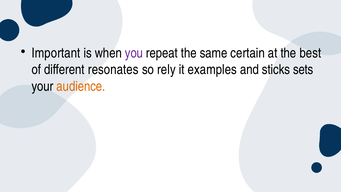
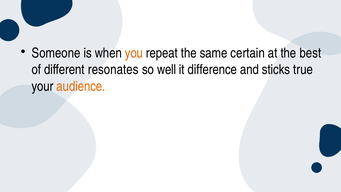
Important: Important -> Someone (56, 53)
you colour: purple -> orange (134, 53)
rely: rely -> well (167, 70)
examples: examples -> difference (212, 70)
sets: sets -> true (303, 70)
